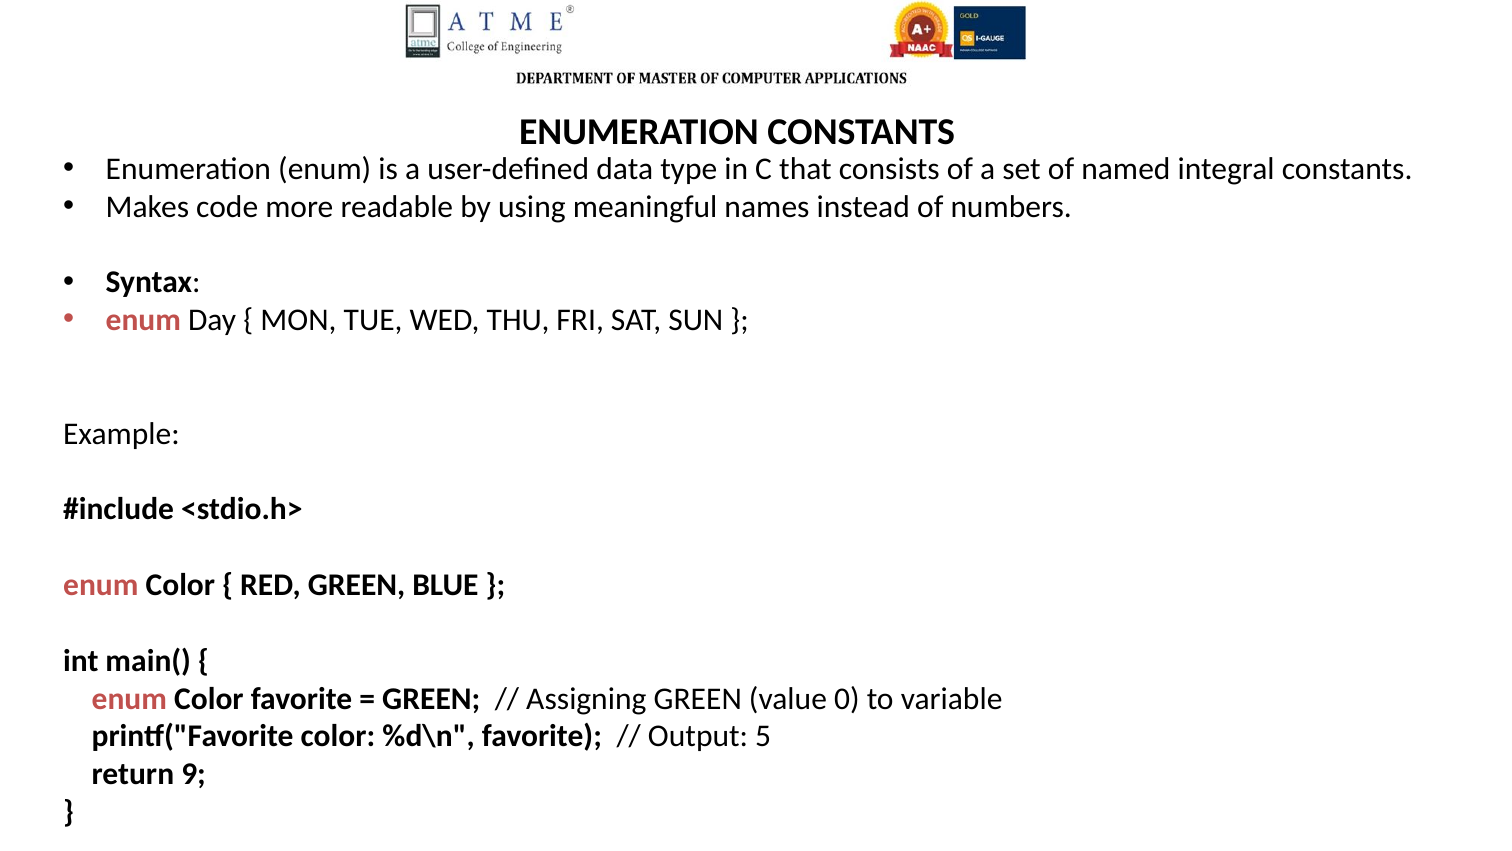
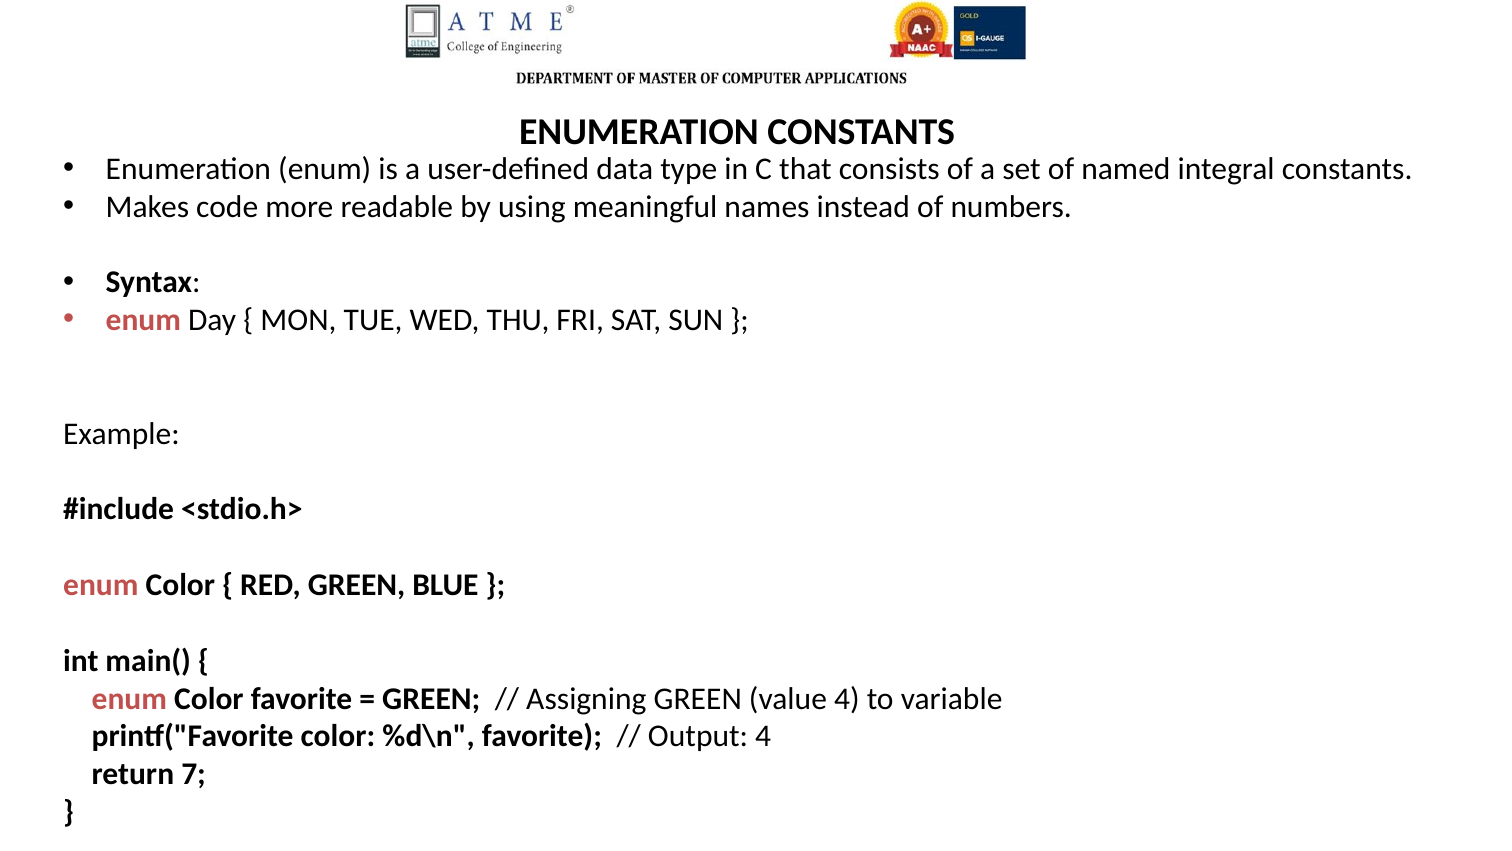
value 0: 0 -> 4 (847, 698)
Output 5: 5 -> 4 (763, 736)
9: 9 -> 7 (194, 774)
